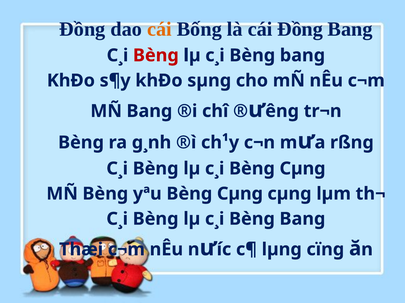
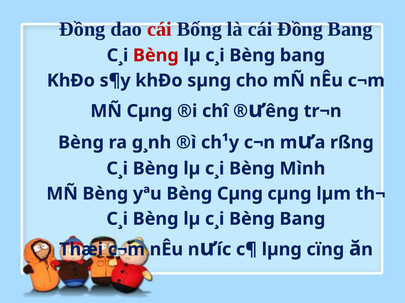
cái colour: orange -> red (159, 29)
MÑ Bang: Bang -> Cµng (149, 111)
c¸i Bèng Cµng: Cµng -> Mình (302, 169)
